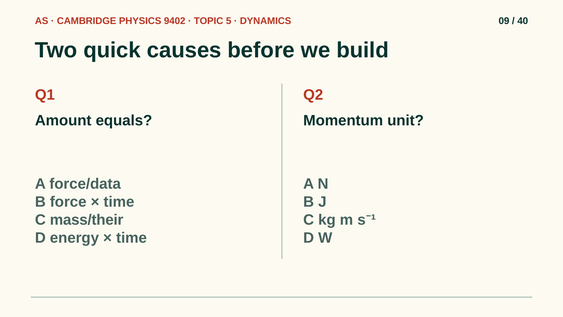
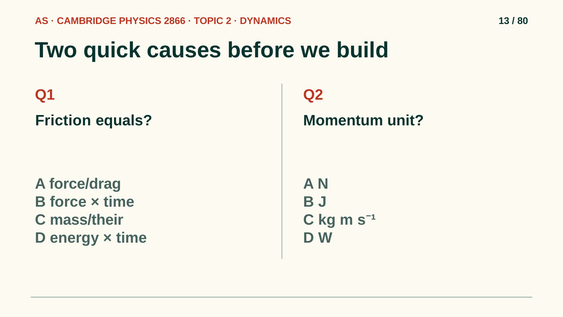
9402: 9402 -> 2866 (175, 21)
5: 5 -> 2 (229, 21)
09: 09 -> 13 (504, 21)
40: 40 -> 80 (523, 21)
Amount: Amount -> Friction (63, 120)
force/data: force/data -> force/drag (85, 184)
